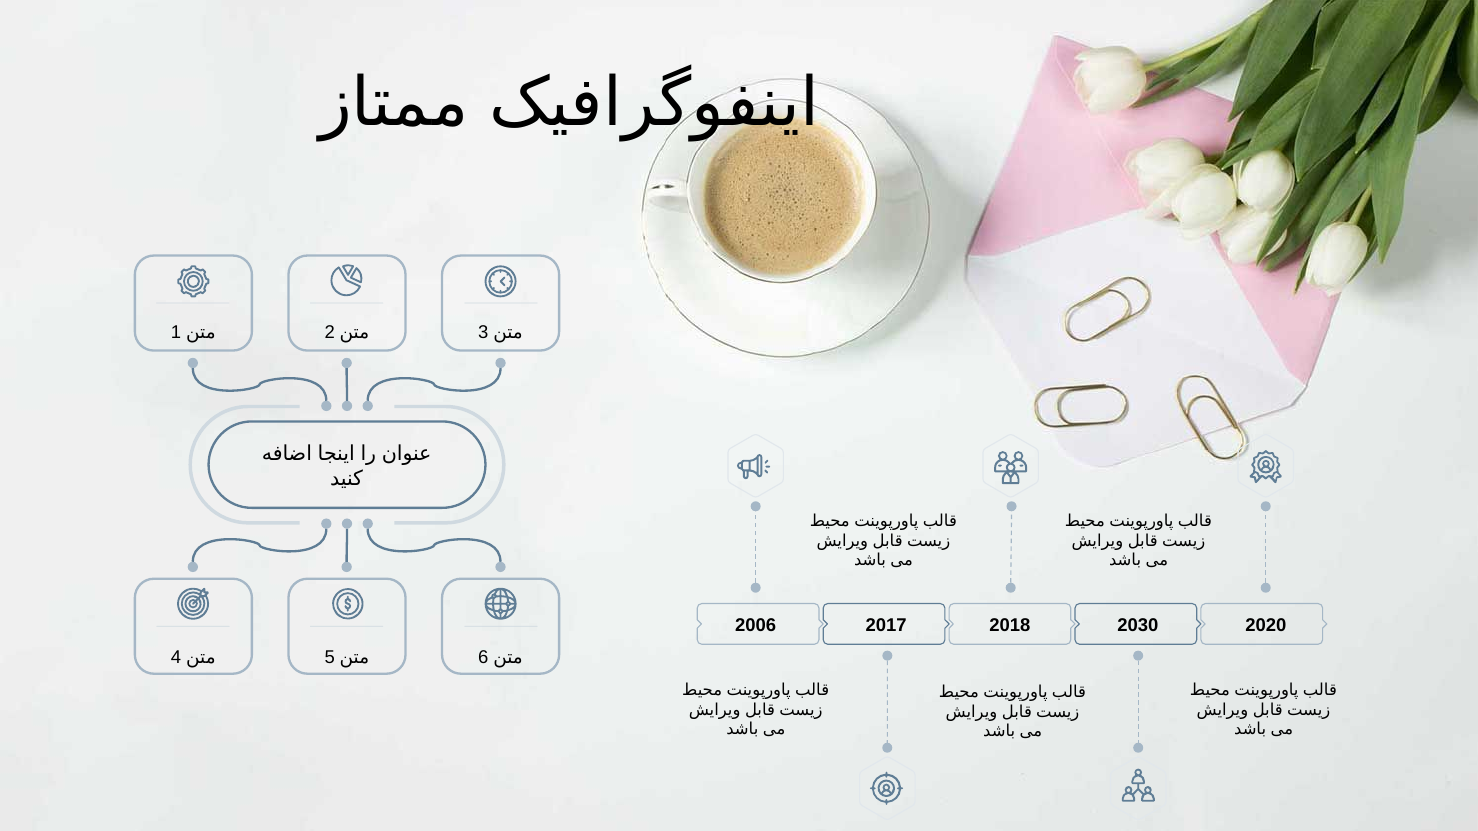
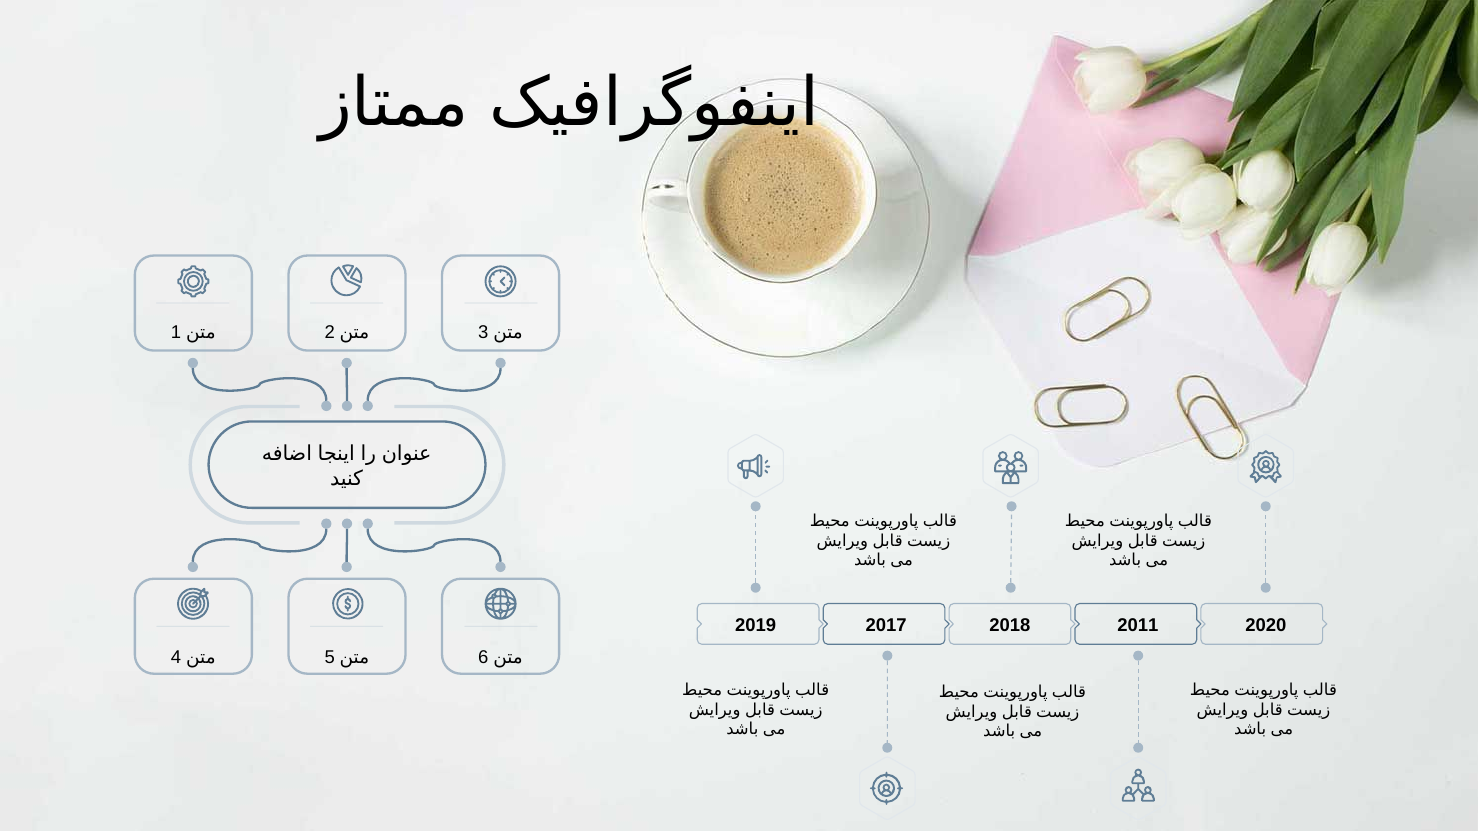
2006: 2006 -> 2019 (756, 626)
2030: 2030 -> 2011 (1138, 626)
